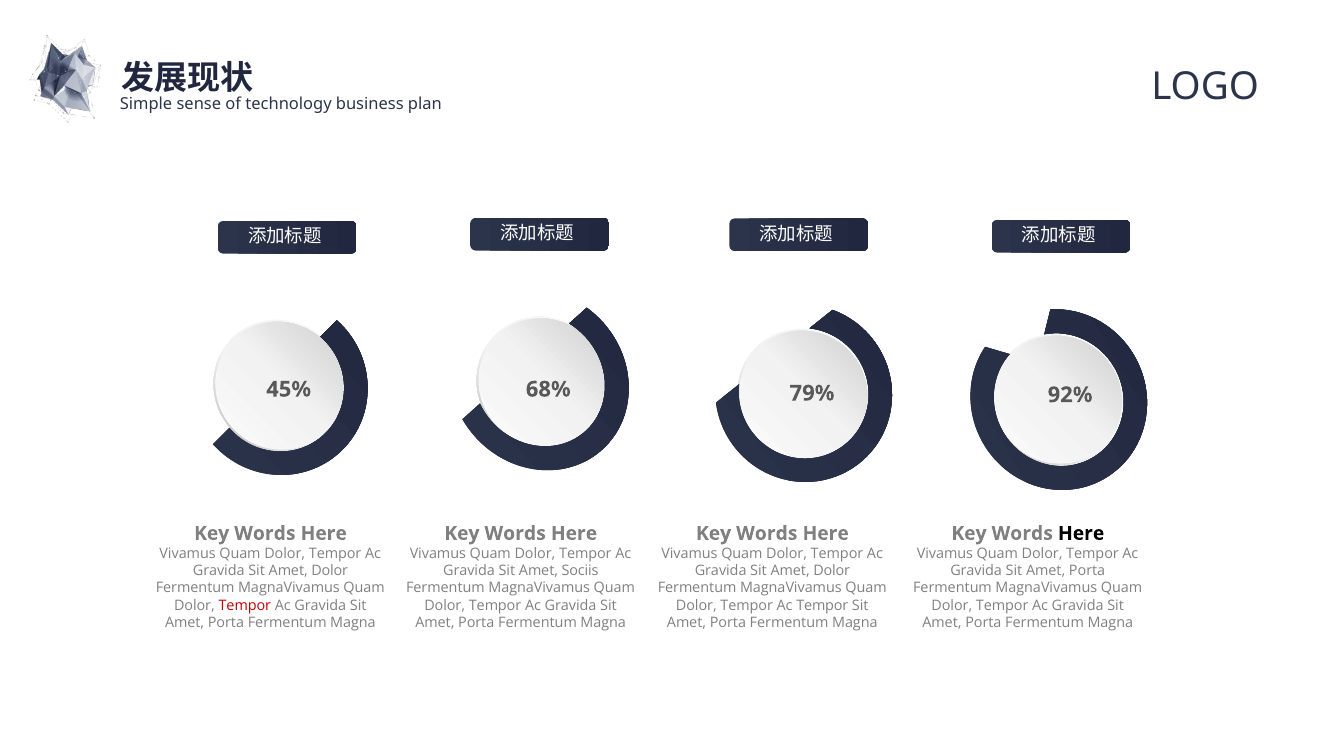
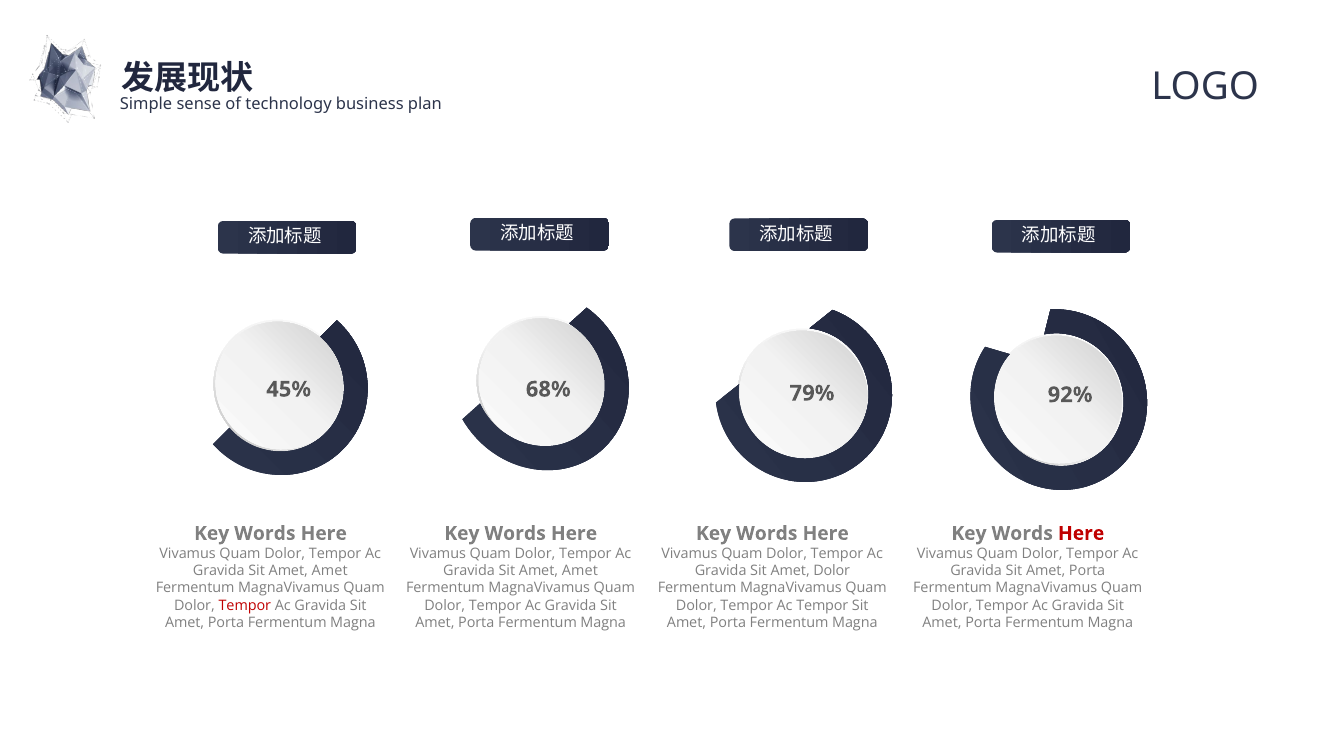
Here colour: black -> red (1081, 533)
Dolor: Dolor -> Amet (330, 571)
Sociis: Sociis -> Amet (580, 571)
